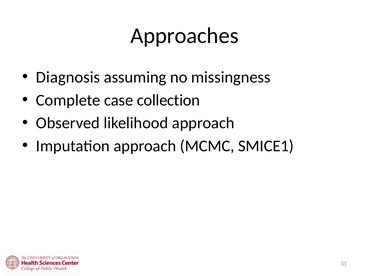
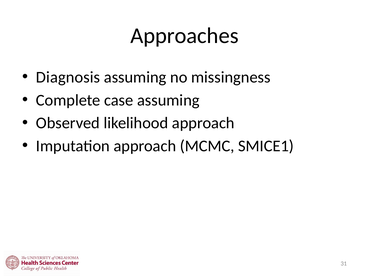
case collection: collection -> assuming (168, 100)
